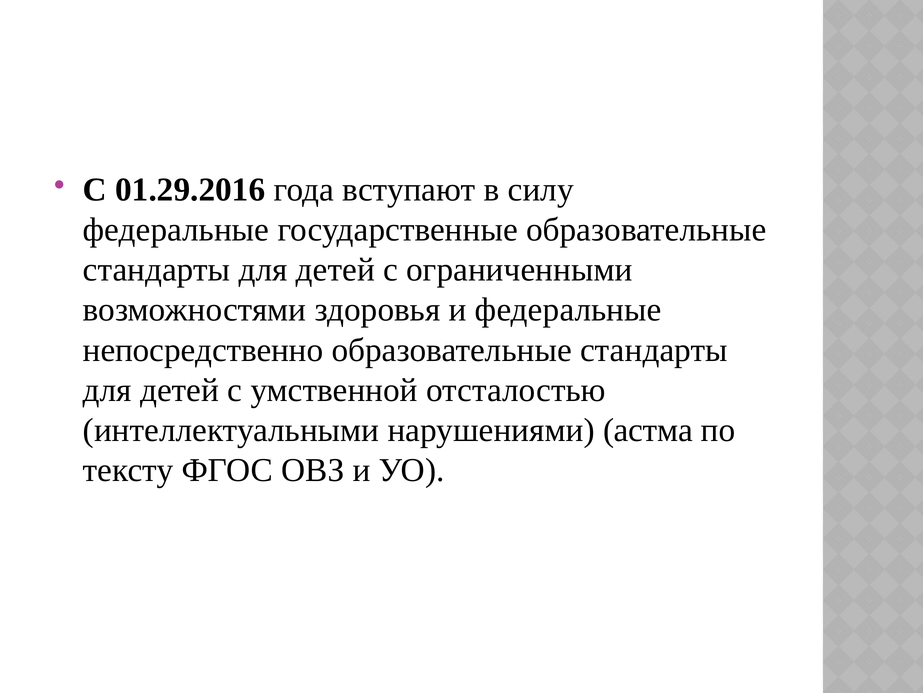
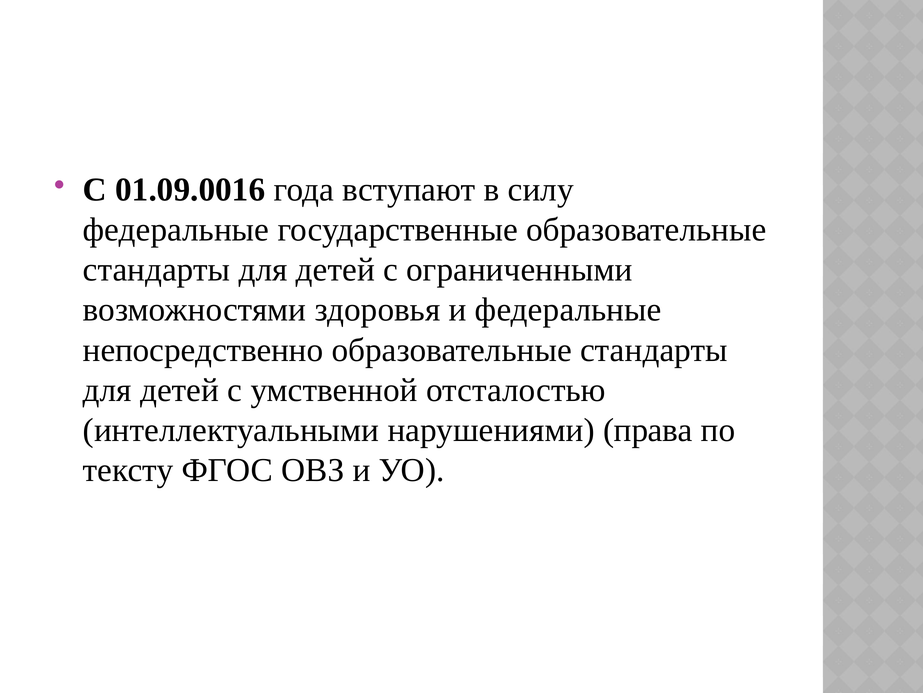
01.29.2016: 01.29.2016 -> 01.09.0016 (190, 189)
астма: астма -> права (648, 430)
